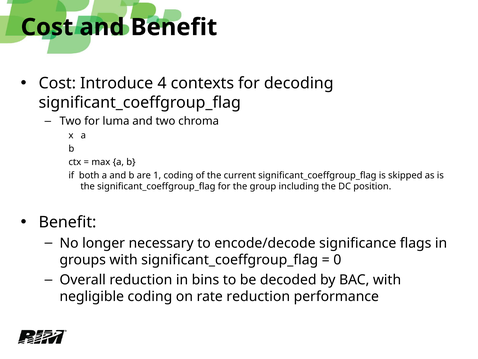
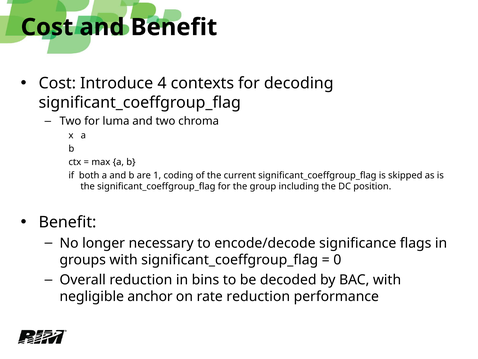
negligible coding: coding -> anchor (150, 296)
